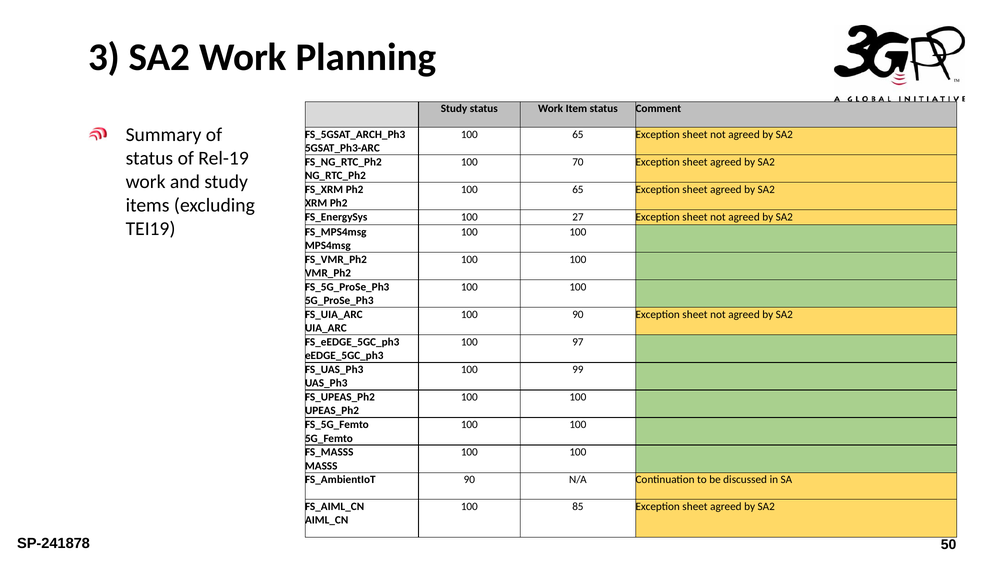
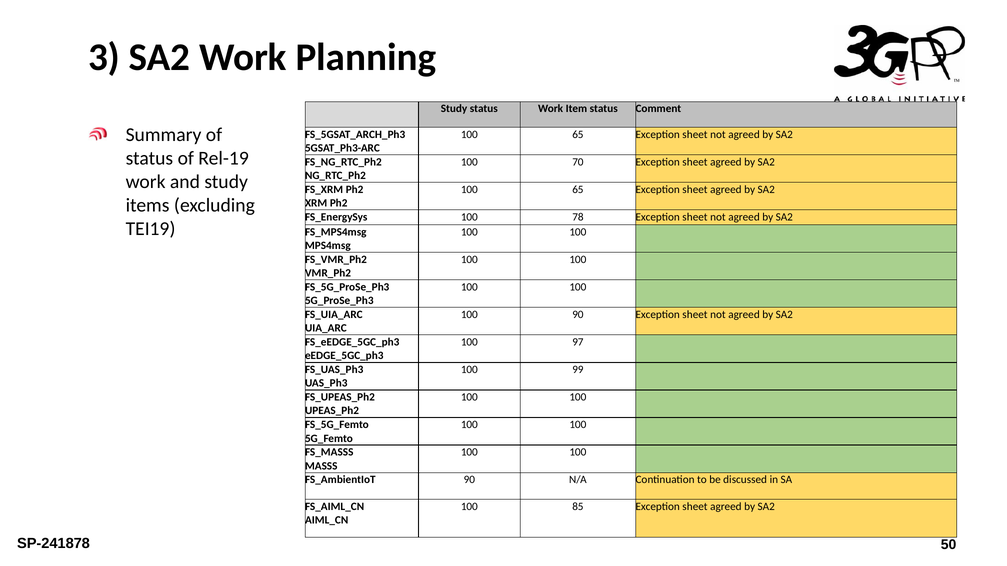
27: 27 -> 78 (578, 217)
